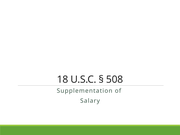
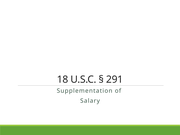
508: 508 -> 291 (115, 79)
